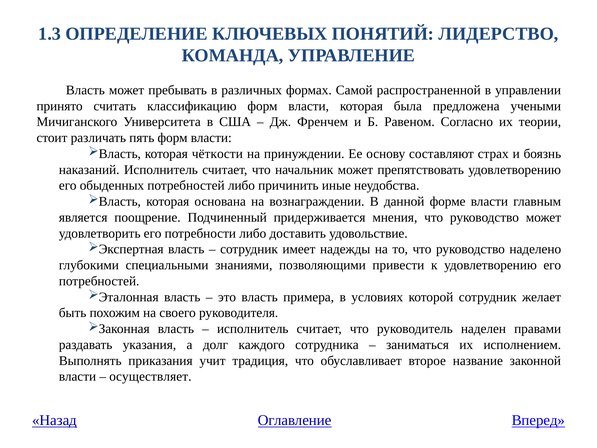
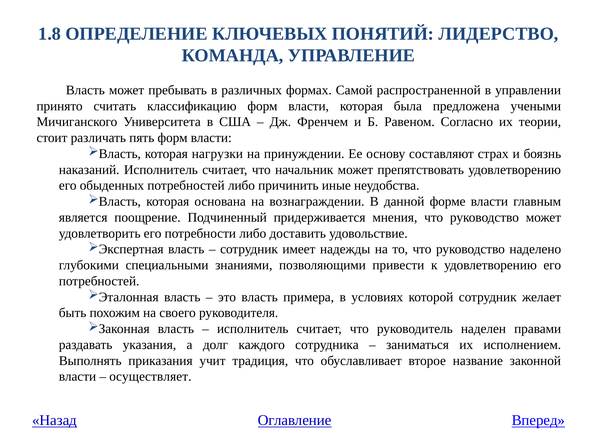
1.3: 1.3 -> 1.8 (50, 34)
чёткости: чёткости -> нагрузки (217, 154)
